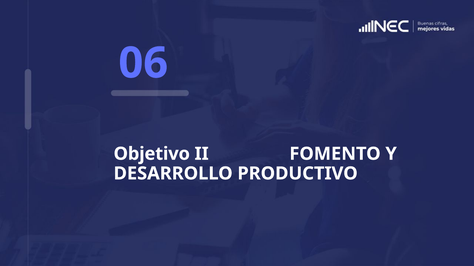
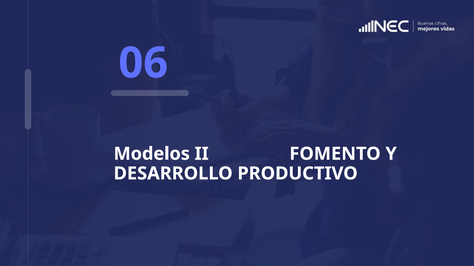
Objetivo: Objetivo -> Modelos (152, 154)
